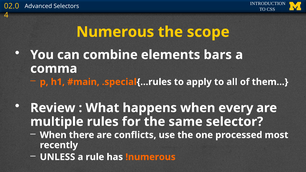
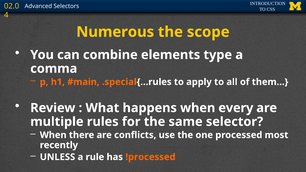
bars: bars -> type (218, 55)
!numerous: !numerous -> !processed (150, 157)
